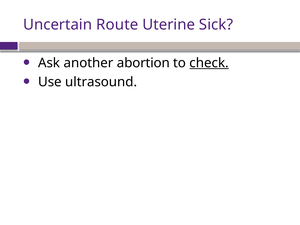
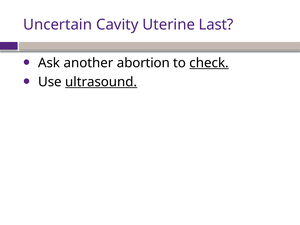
Route: Route -> Cavity (117, 25)
Sick: Sick -> Last (216, 25)
ultrasound underline: none -> present (101, 82)
